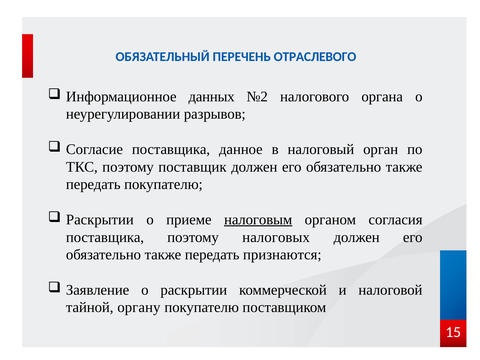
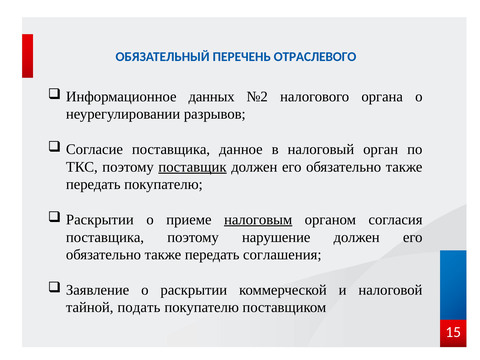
поставщик underline: none -> present (192, 167)
налоговых: налоговых -> нарушение (276, 237)
признаются: признаются -> соглашения (282, 255)
органу: органу -> подать (139, 307)
